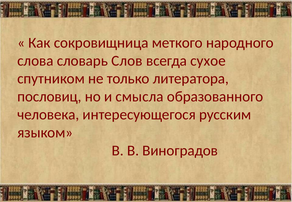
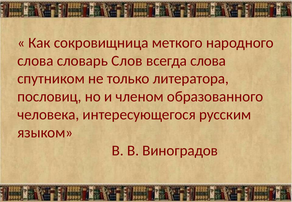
всегда сухое: сухое -> слова (208, 61)
смысла: смысла -> членом (140, 97)
